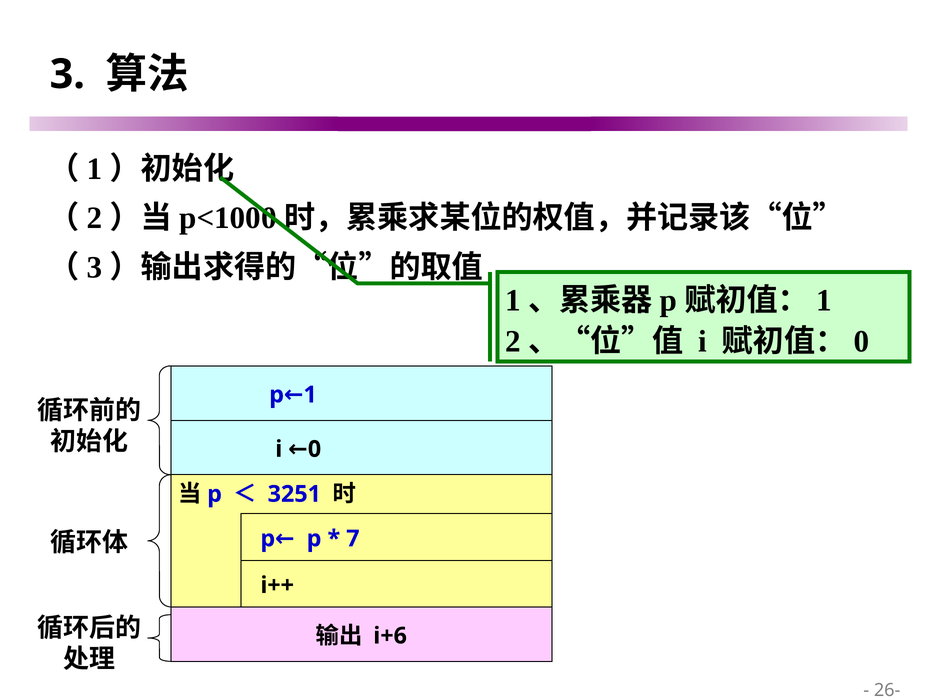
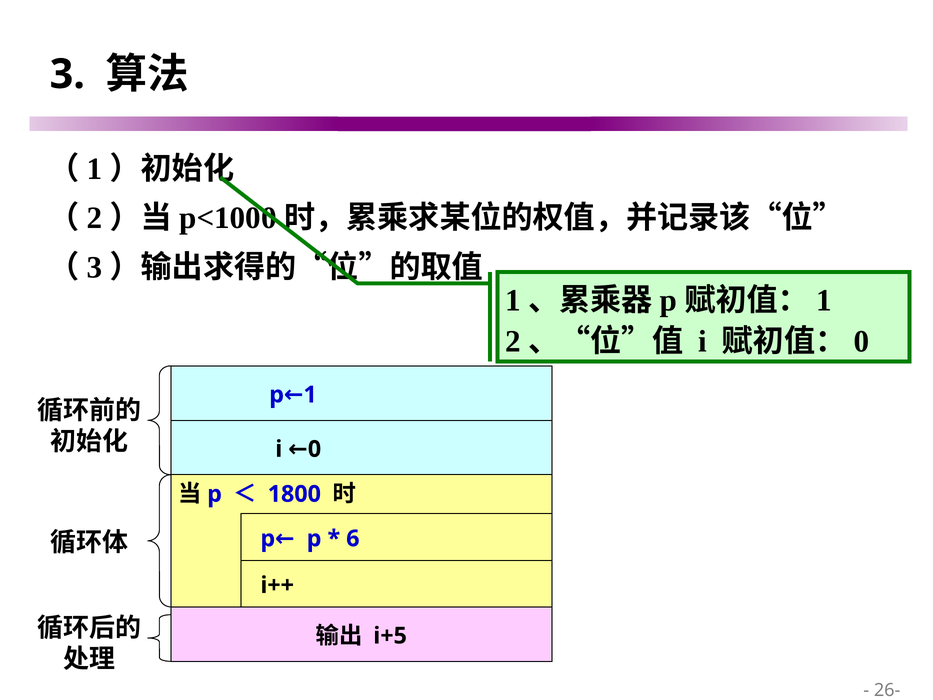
3251: 3251 -> 1800 (294, 494)
7: 7 -> 6 (353, 538)
i+6: i+6 -> i+5 (390, 636)
